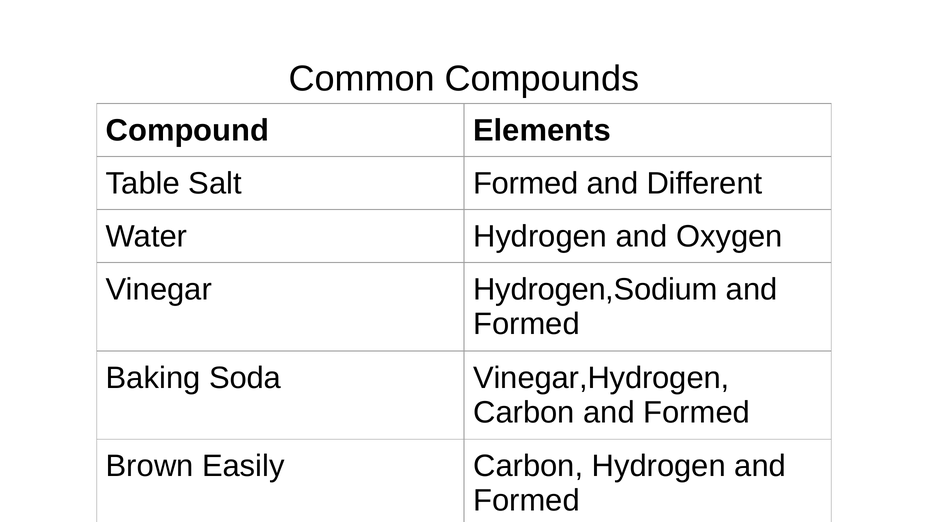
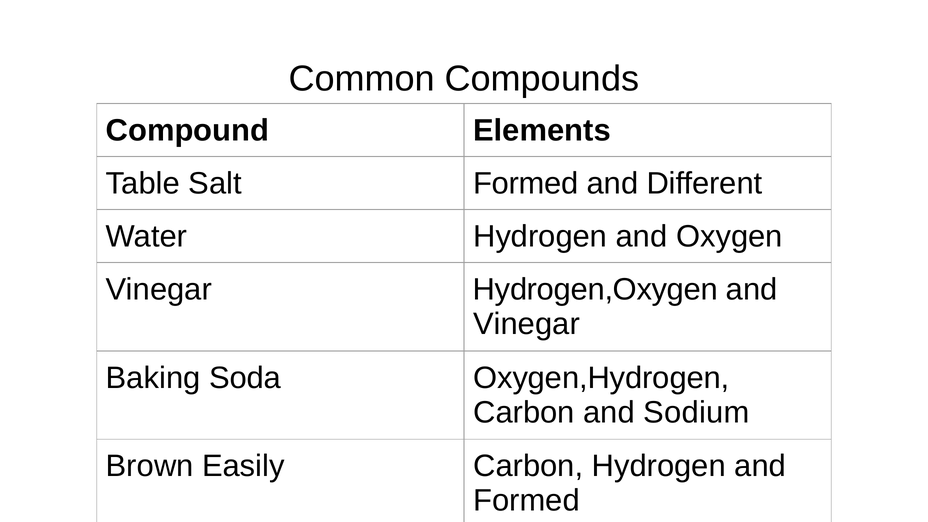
Hydrogen,Sodium: Hydrogen,Sodium -> Hydrogen,Oxygen (595, 290)
Formed: Formed -> Vinegar (527, 324)
Vinegar,Hydrogen: Vinegar,Hydrogen -> Oxygen,Hydrogen (601, 378)
Carbon and Formed: Formed -> Sodium (696, 412)
